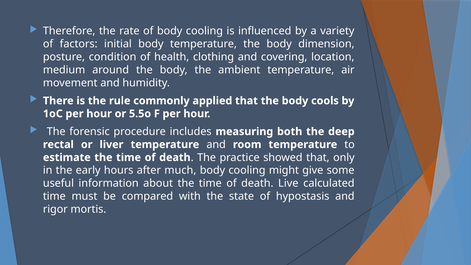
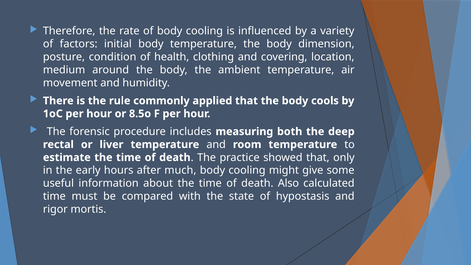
5.5o: 5.5o -> 8.5o (140, 114)
Live: Live -> Also (288, 183)
